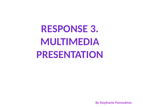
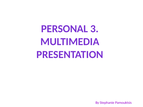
RESPONSE: RESPONSE -> PERSONAL (65, 29)
